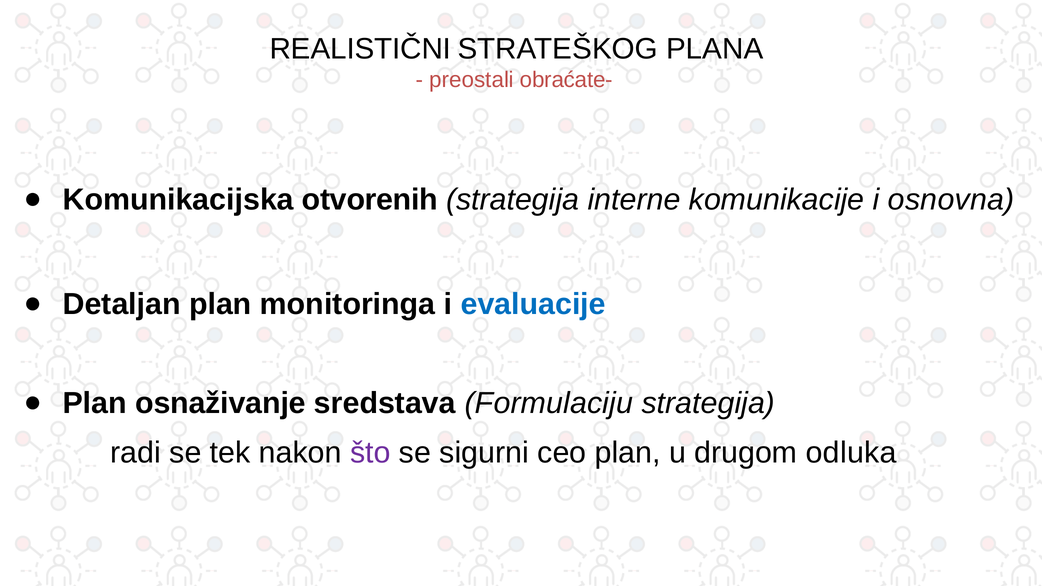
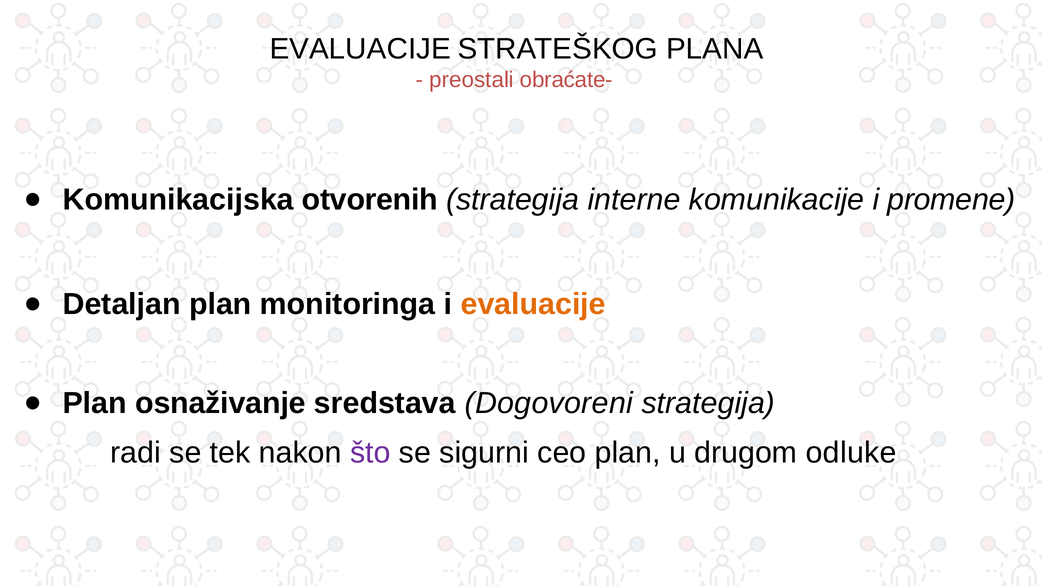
REALISTIČNI: REALISTIČNI -> EVALUACIJE (360, 49)
osnovna: osnovna -> promene (951, 200)
evaluacije colour: blue -> orange (533, 304)
Formulaciju: Formulaciju -> Dogovoreni (549, 403)
odluka: odluka -> odluke (851, 453)
